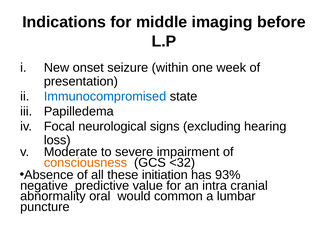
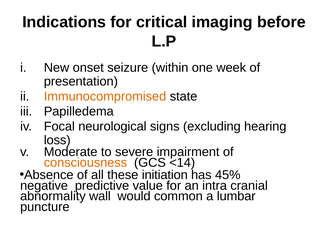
middle: middle -> critical (162, 22)
Immunocompromised colour: blue -> orange (105, 96)
<32: <32 -> <14 (182, 163)
93%: 93% -> 45% (228, 175)
oral: oral -> wall (100, 196)
